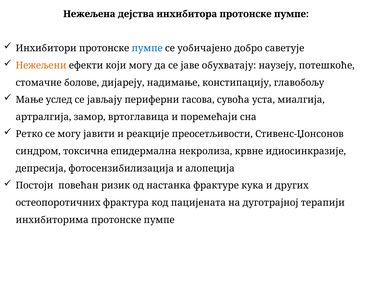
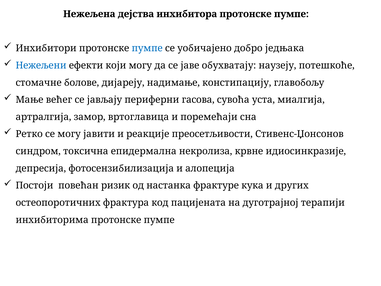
саветује: саветује -> једњака (285, 48)
Нежељени colour: orange -> blue (41, 65)
услед: услед -> већег (59, 100)
